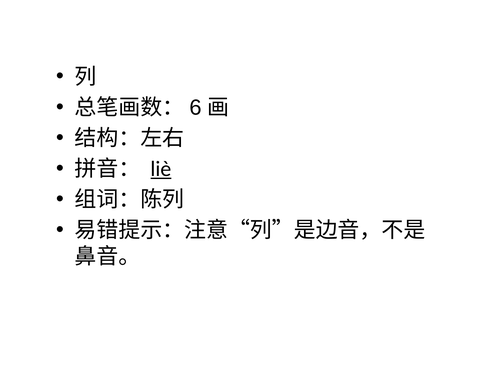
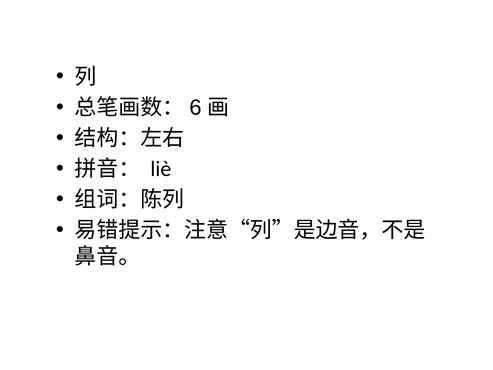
liè underline: present -> none (161, 169)
